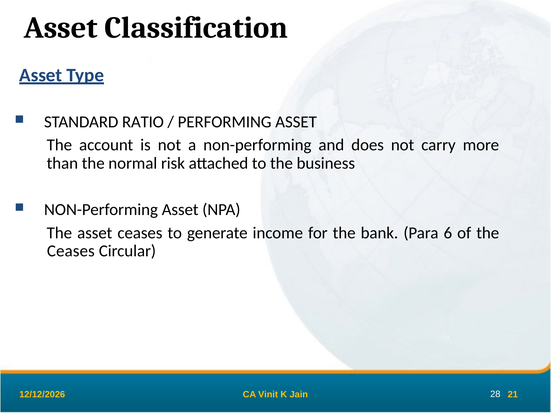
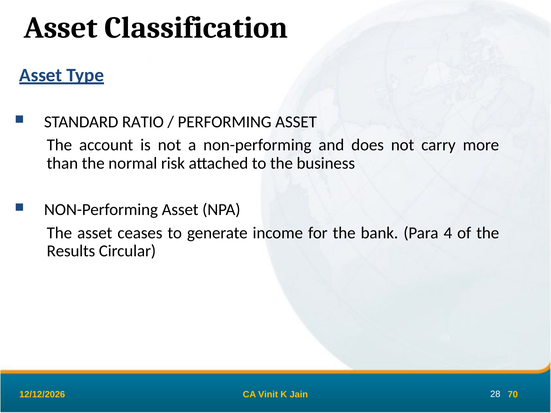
6: 6 -> 4 (448, 233)
Ceases: Ceases -> Results (71, 251)
21: 21 -> 70 (513, 395)
